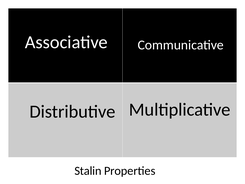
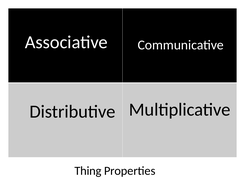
Stalin: Stalin -> Thing (88, 171)
